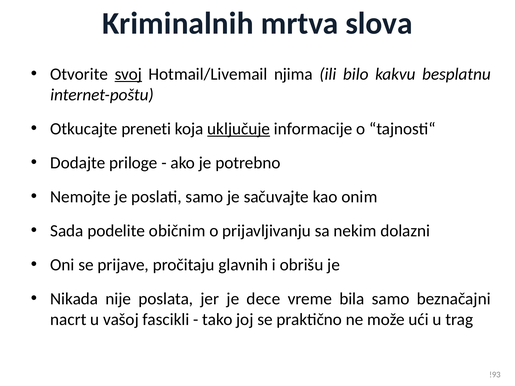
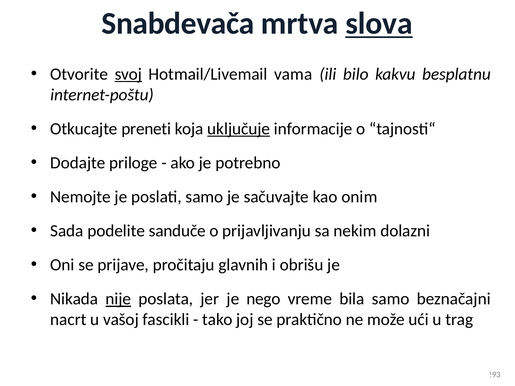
Kriminalnih: Kriminalnih -> Snabdevača (178, 24)
slova underline: none -> present (379, 24)
njima: njima -> vama (293, 74)
običnim: običnim -> sanduče (177, 231)
nije underline: none -> present (118, 299)
dece: dece -> nego (264, 299)
